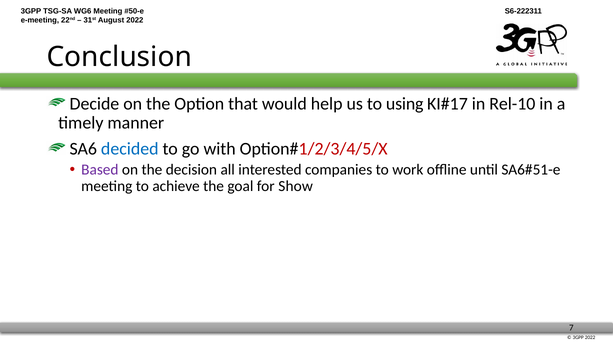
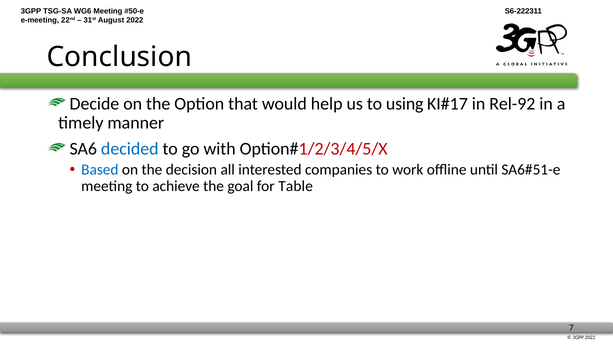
Rel-10: Rel-10 -> Rel-92 (512, 104)
Based colour: purple -> blue (100, 170)
Show: Show -> Table (296, 186)
